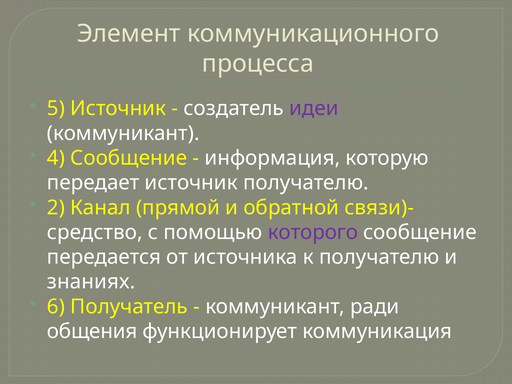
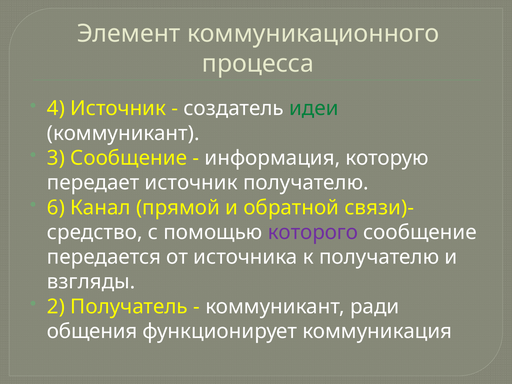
5: 5 -> 4 (56, 109)
идеи colour: purple -> green (314, 109)
4: 4 -> 3 (56, 158)
2: 2 -> 6 (56, 208)
знаниях: знаниях -> взгляды (91, 282)
6: 6 -> 2 (56, 307)
